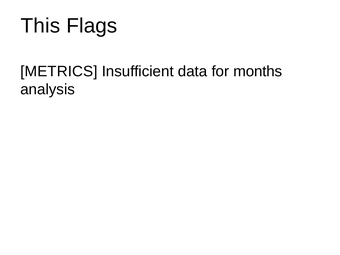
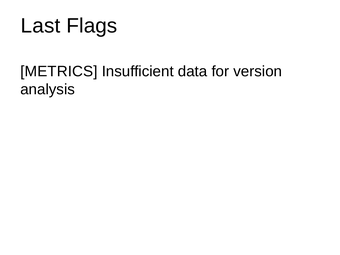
This: This -> Last (40, 26)
months: months -> version (258, 71)
